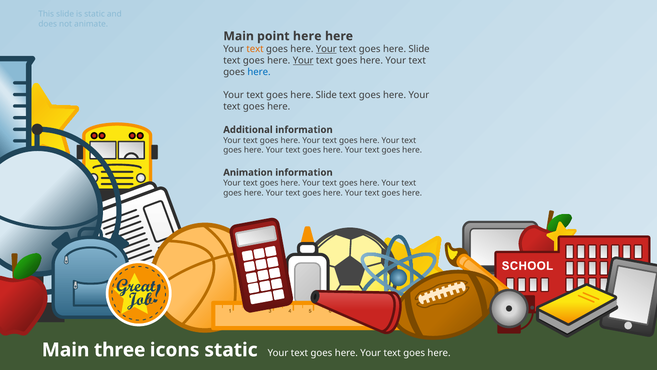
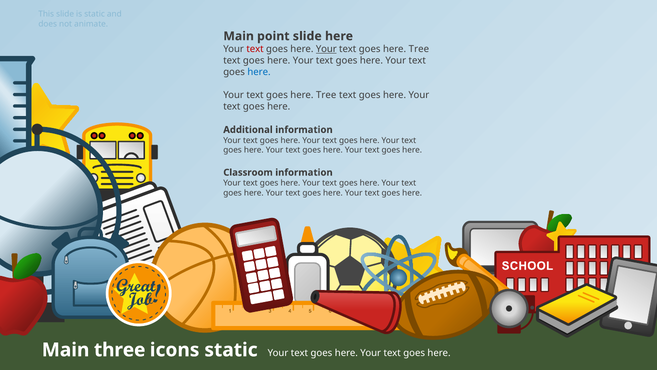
point here: here -> slide (307, 36)
text colour: orange -> red (255, 49)
Slide: Slide -> Tree (419, 49)
Your underline: present -> none (303, 61)
Slide: Slide -> Tree (326, 95)
Animation: Animation -> Classroom (248, 172)
